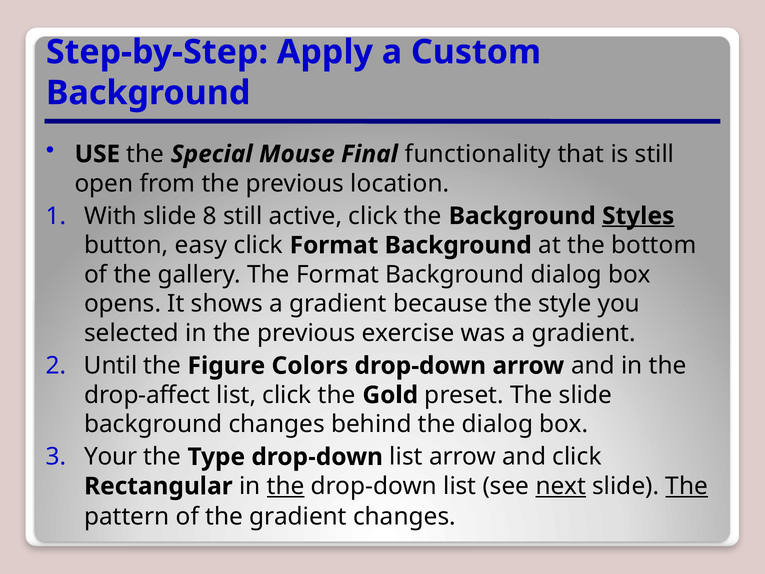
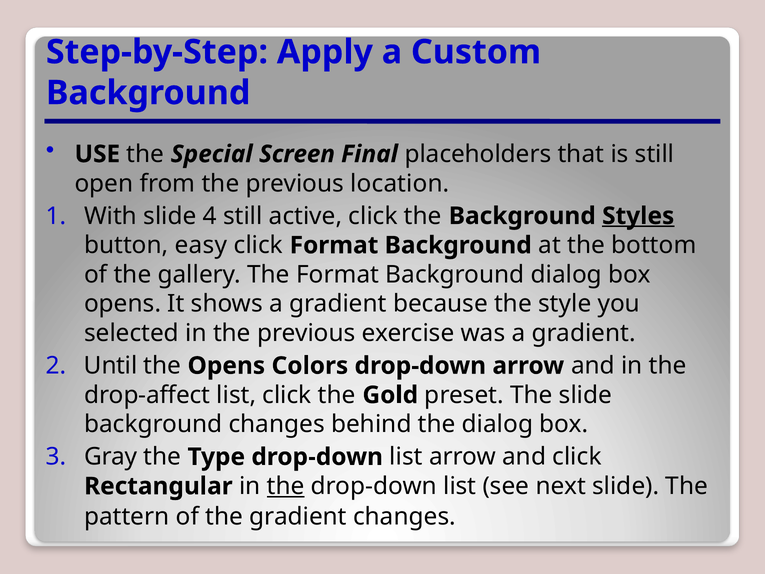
Mouse: Mouse -> Screen (297, 154)
functionality: functionality -> placeholders (478, 154)
8: 8 -> 4 (210, 216)
the Figure: Figure -> Opens (226, 366)
Your: Your -> Gray (111, 457)
next underline: present -> none (561, 486)
The underline: present -> none (687, 486)
